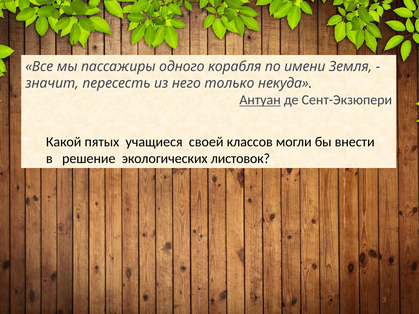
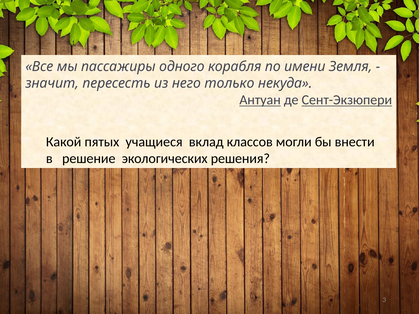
Сент-Экзюпери underline: none -> present (347, 100)
своей: своей -> вклад (206, 142)
листовок: листовок -> решения (240, 159)
